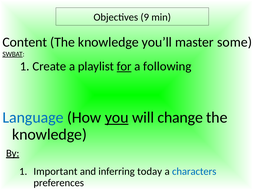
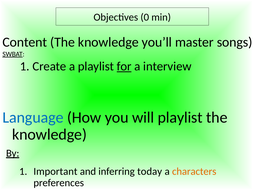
9: 9 -> 0 (145, 17)
some: some -> songs (235, 42)
following: following -> interview (167, 66)
you underline: present -> none (117, 117)
will change: change -> playlist (180, 117)
characters colour: blue -> orange (194, 171)
